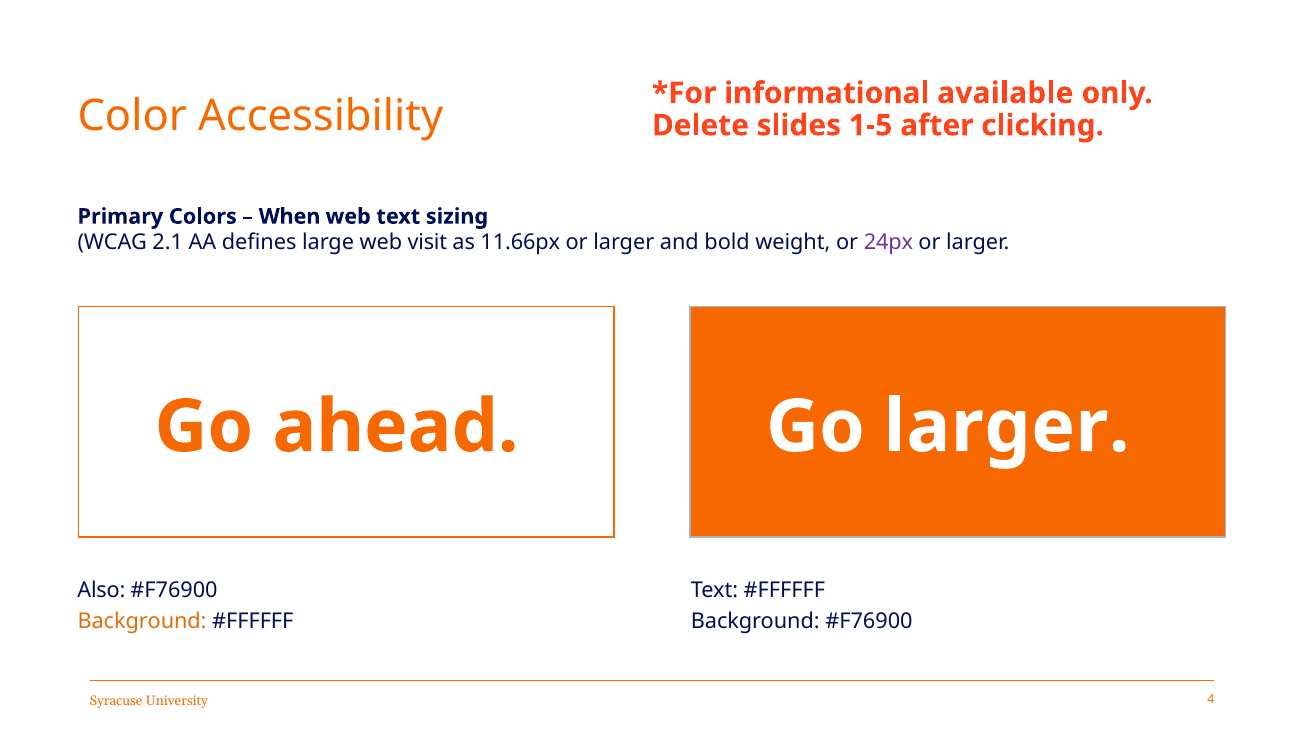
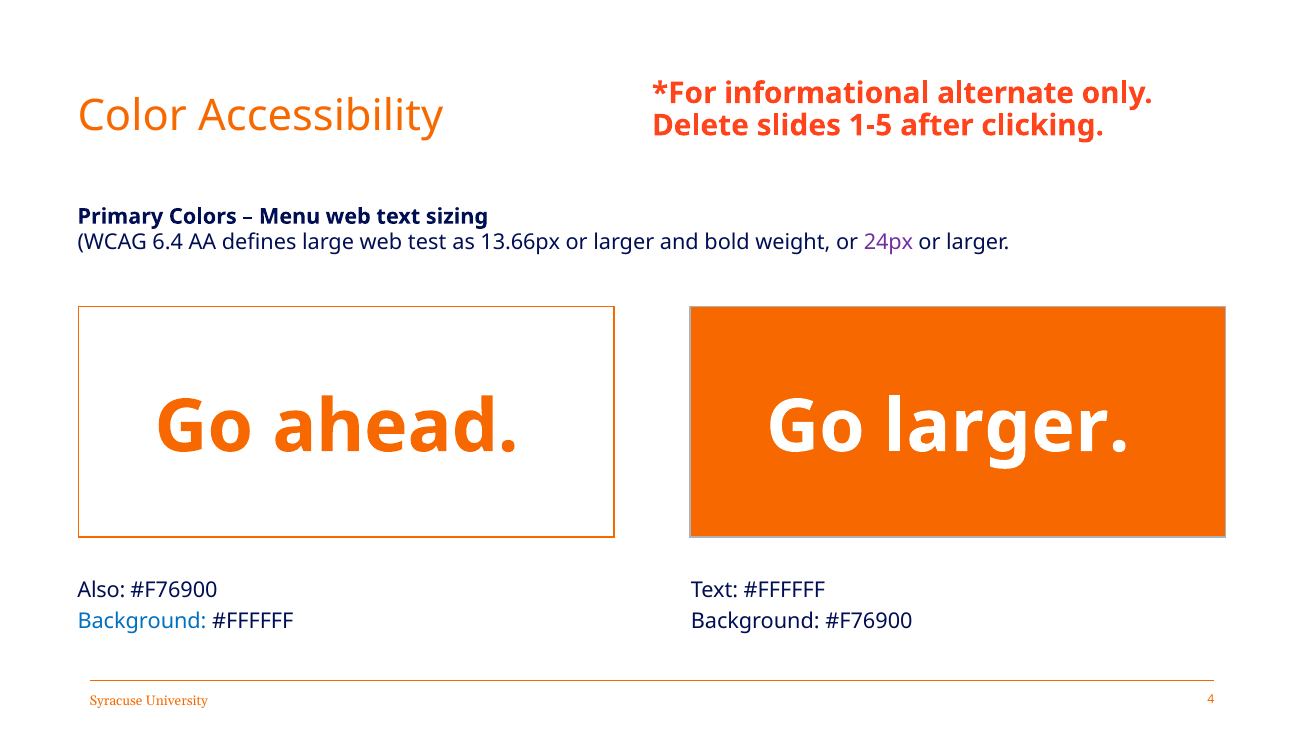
available: available -> alternate (1006, 93)
When: When -> Menu (290, 216)
2.1: 2.1 -> 6.4 (168, 242)
visit: visit -> test (427, 242)
11.66px: 11.66px -> 13.66px (520, 242)
Background colour: orange -> blue (142, 621)
